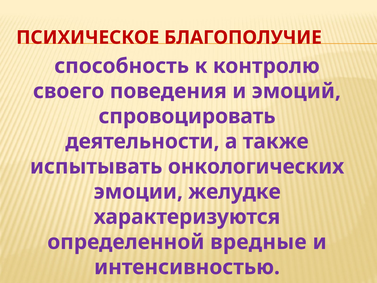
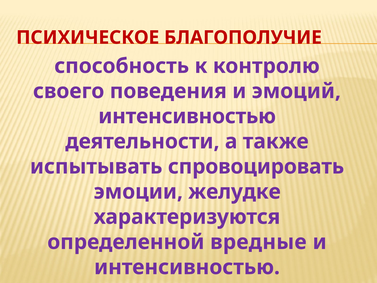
спровоцировать: спровоцировать -> интенсивностью (187, 116)
онкологических: онкологических -> спровоцировать (256, 166)
